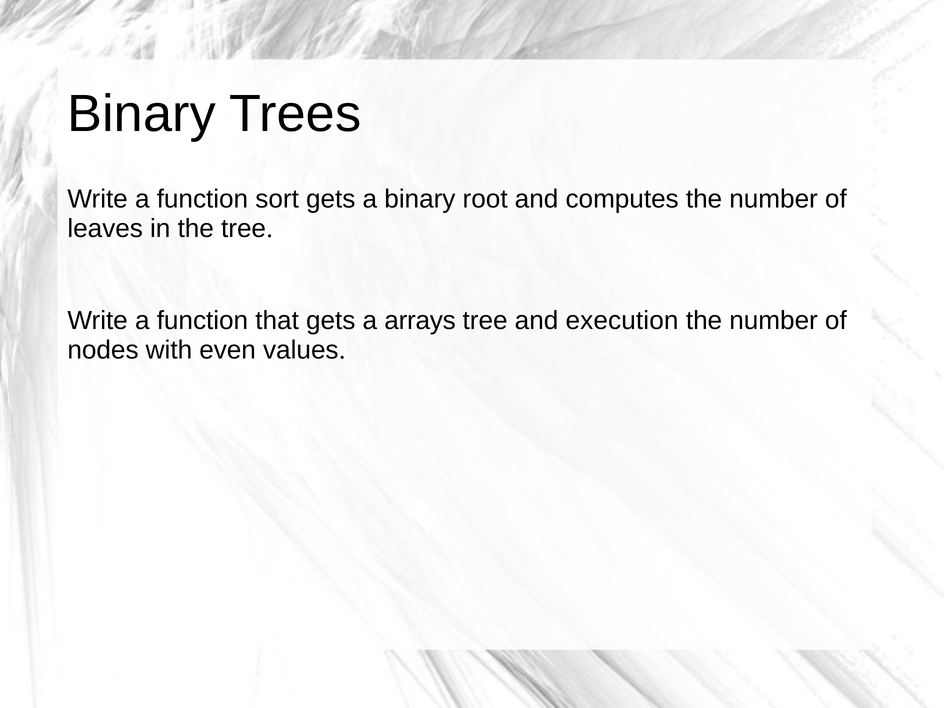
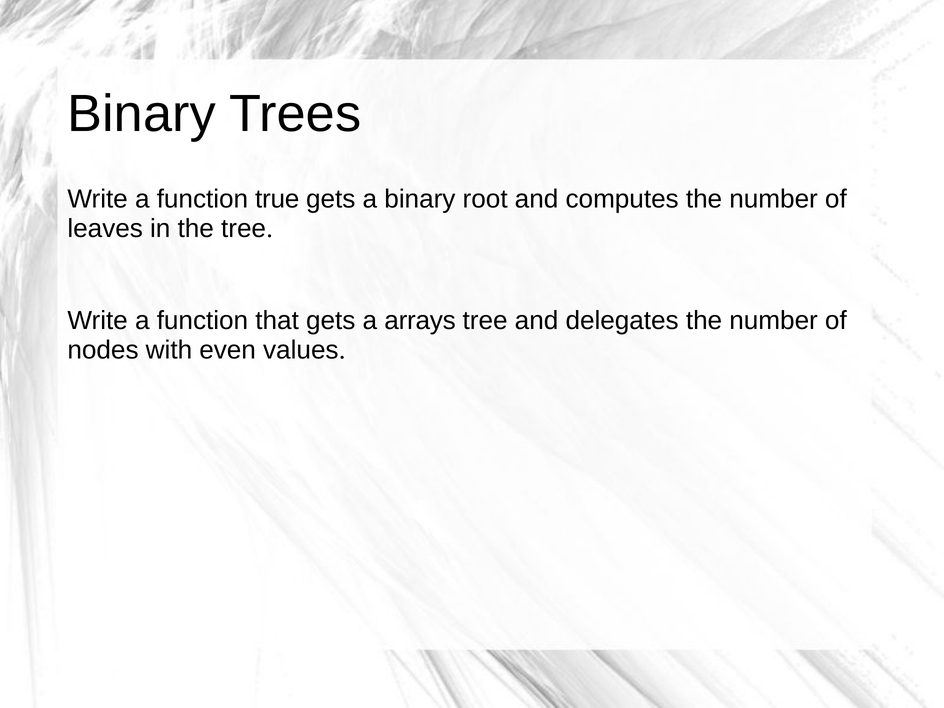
sort: sort -> true (277, 199)
execution: execution -> delegates (622, 321)
